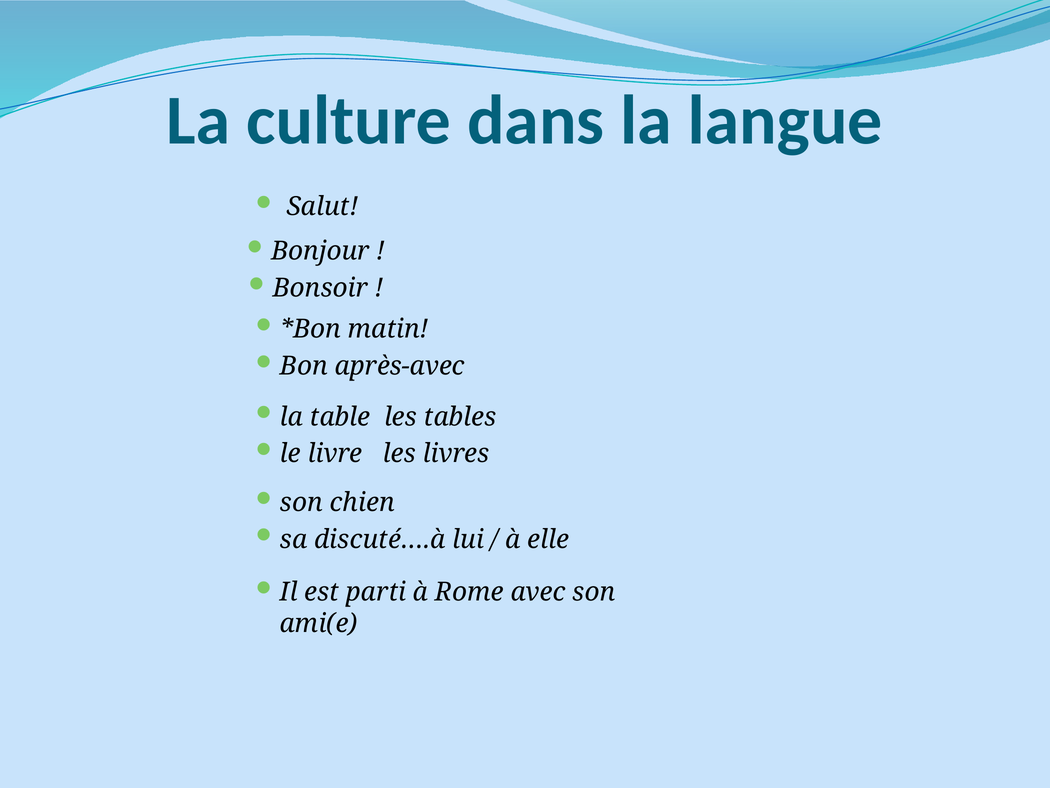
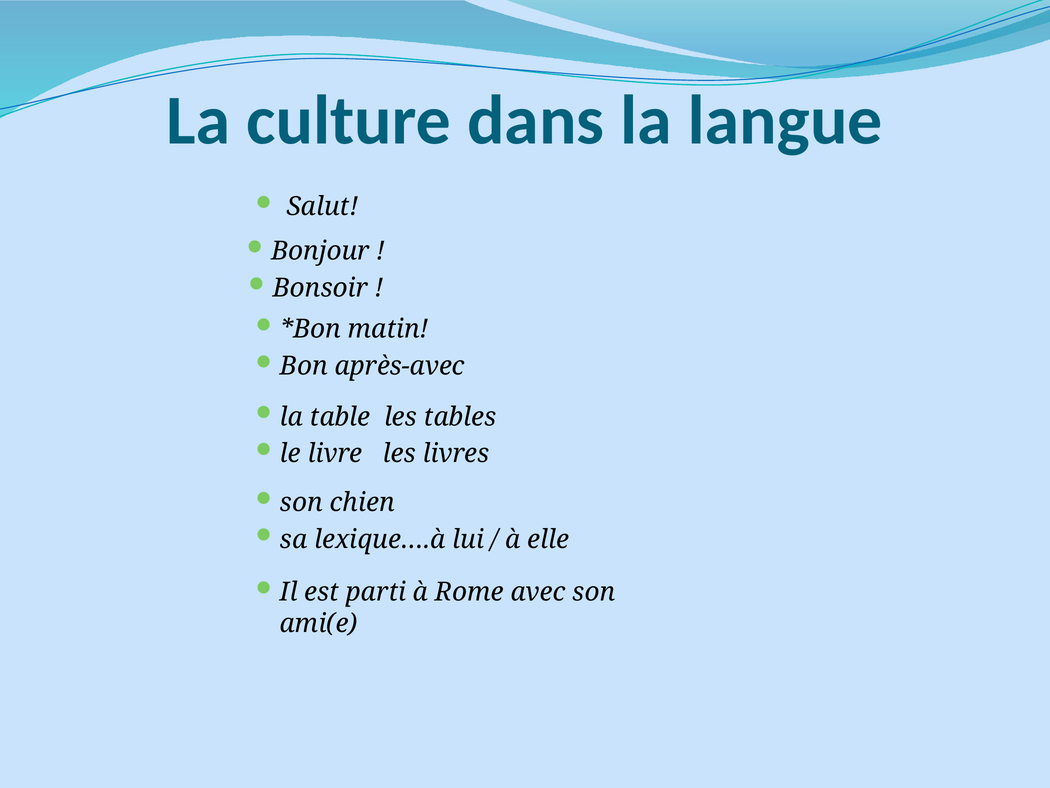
discuté….à: discuté….à -> lexique….à (380, 539)
